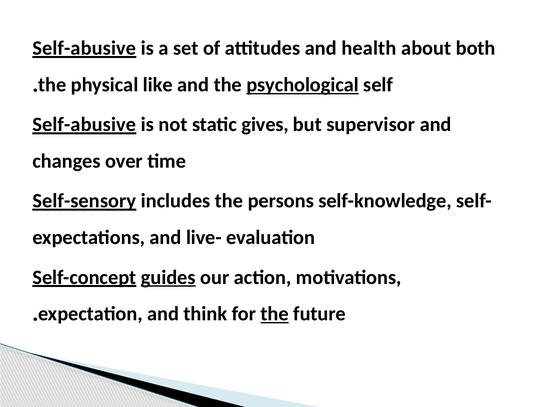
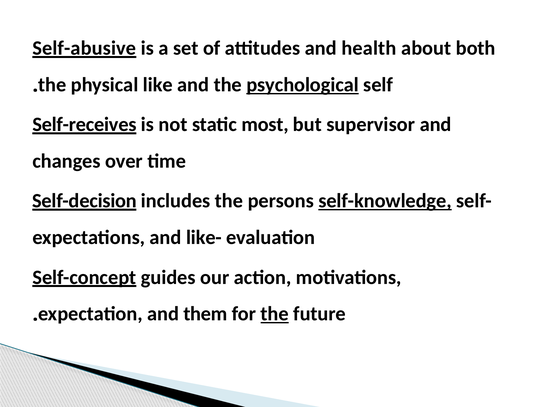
Self-abusive: Self-abusive -> Self-receives (84, 124)
gives: gives -> most (265, 124)
Self-sensory: Self-sensory -> Self-decision (84, 201)
self-knowledge underline: none -> present (385, 201)
live-: live- -> like- (204, 237)
guides underline: present -> none (168, 277)
think: think -> them (205, 314)
